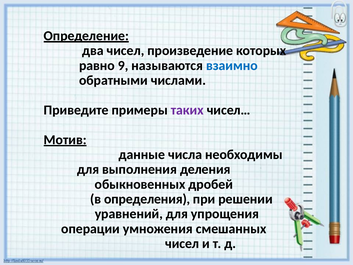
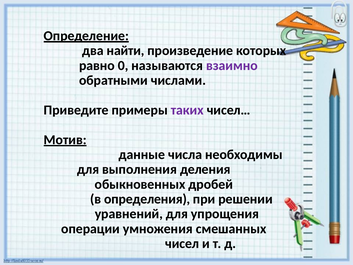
два чисел: чисел -> найти (126, 51)
9: 9 -> 0 (123, 65)
взаимно colour: blue -> purple (232, 65)
